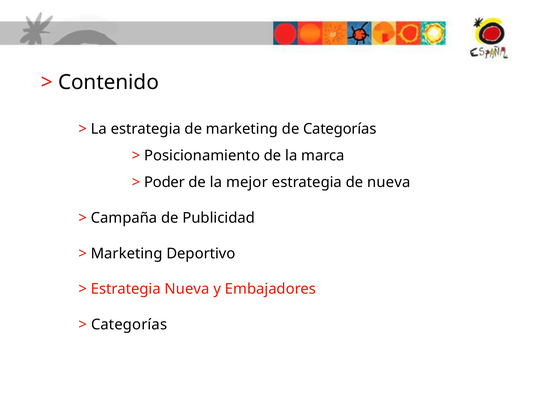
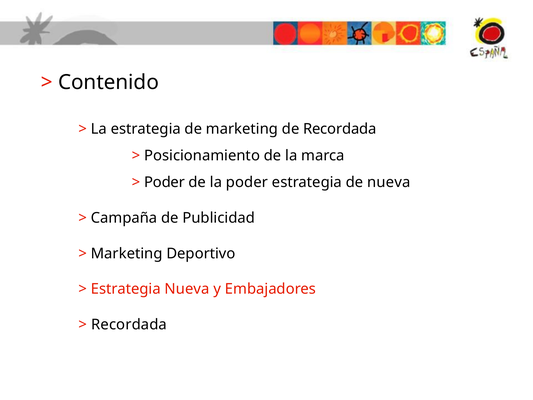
de Categorías: Categorías -> Recordada (340, 129)
la mejor: mejor -> poder (247, 182)
Categorías: Categorías -> Recordada (129, 324)
